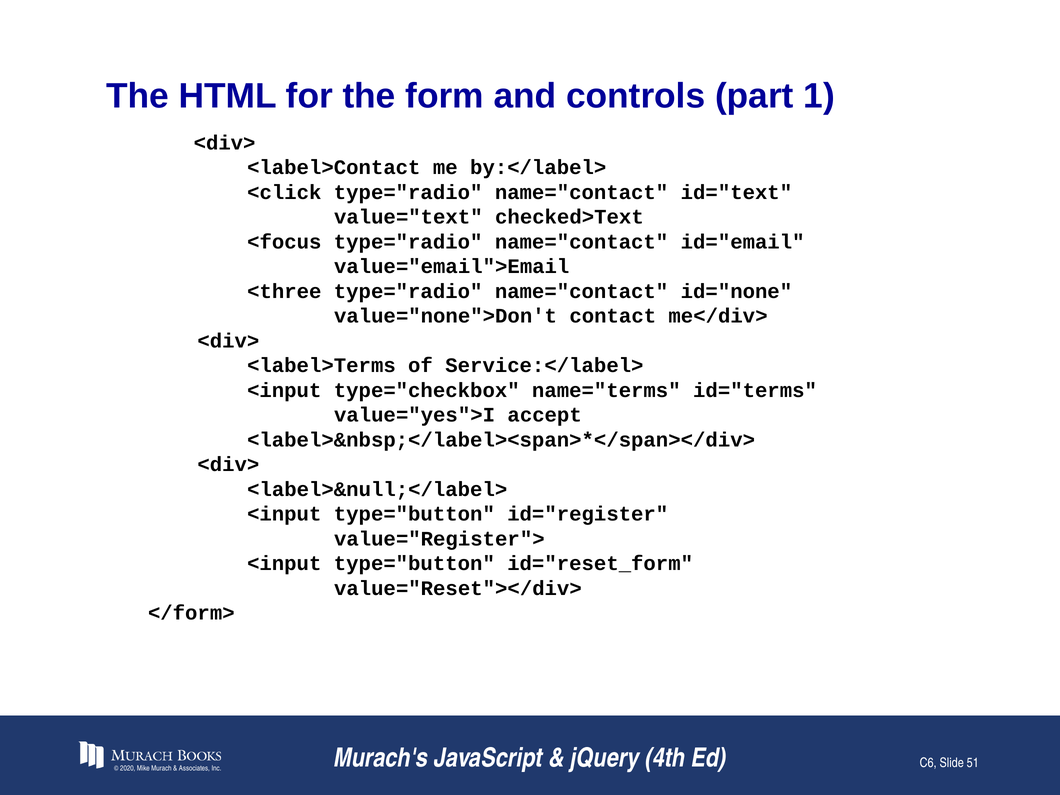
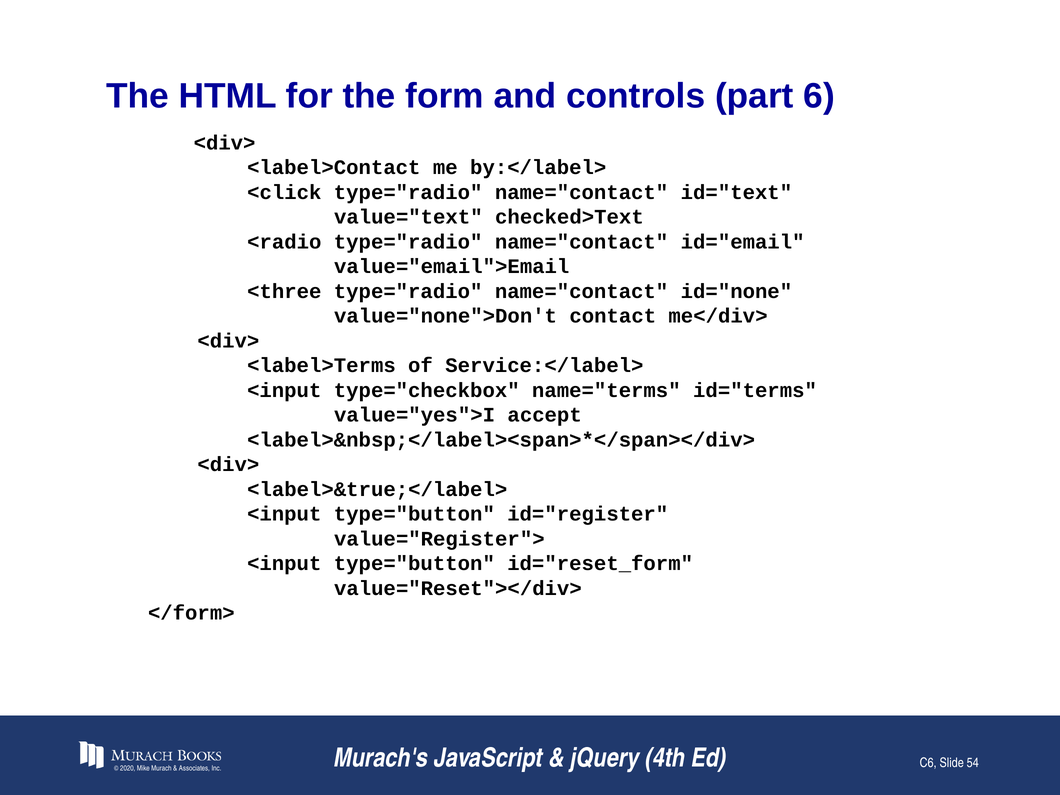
1: 1 -> 6 (819, 96)
<focus: <focus -> <radio (284, 242)
<label>&null;</label>: <label>&null;</label> -> <label>&true;</label> (377, 489)
51: 51 -> 54 (973, 763)
